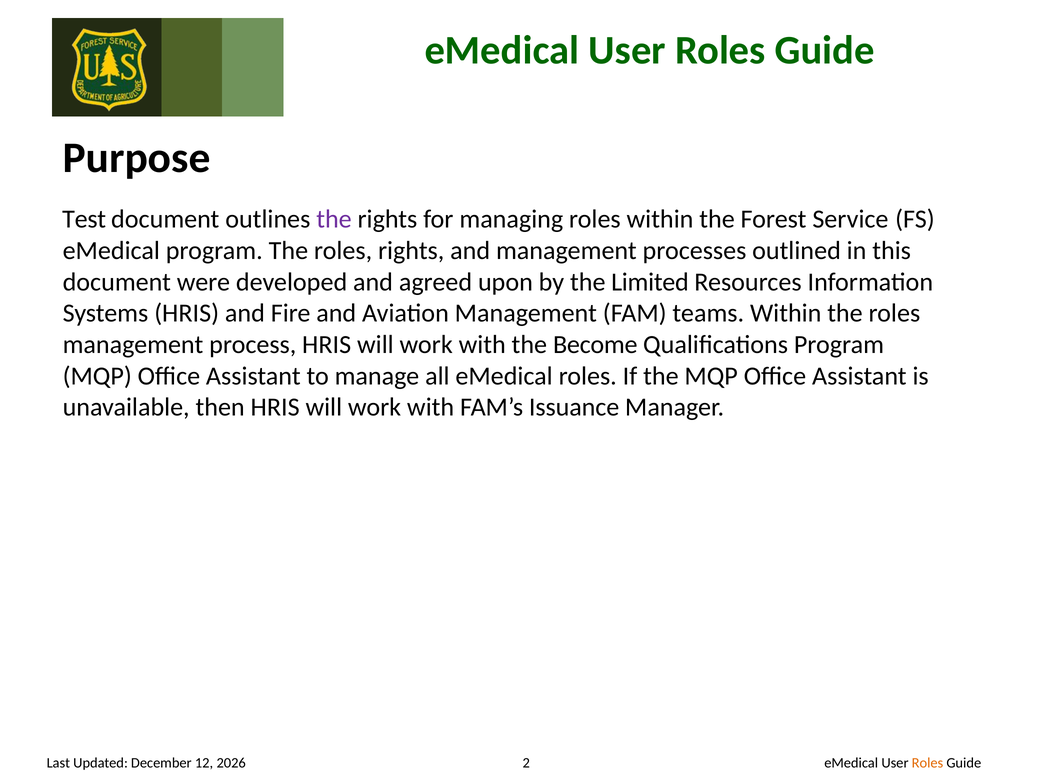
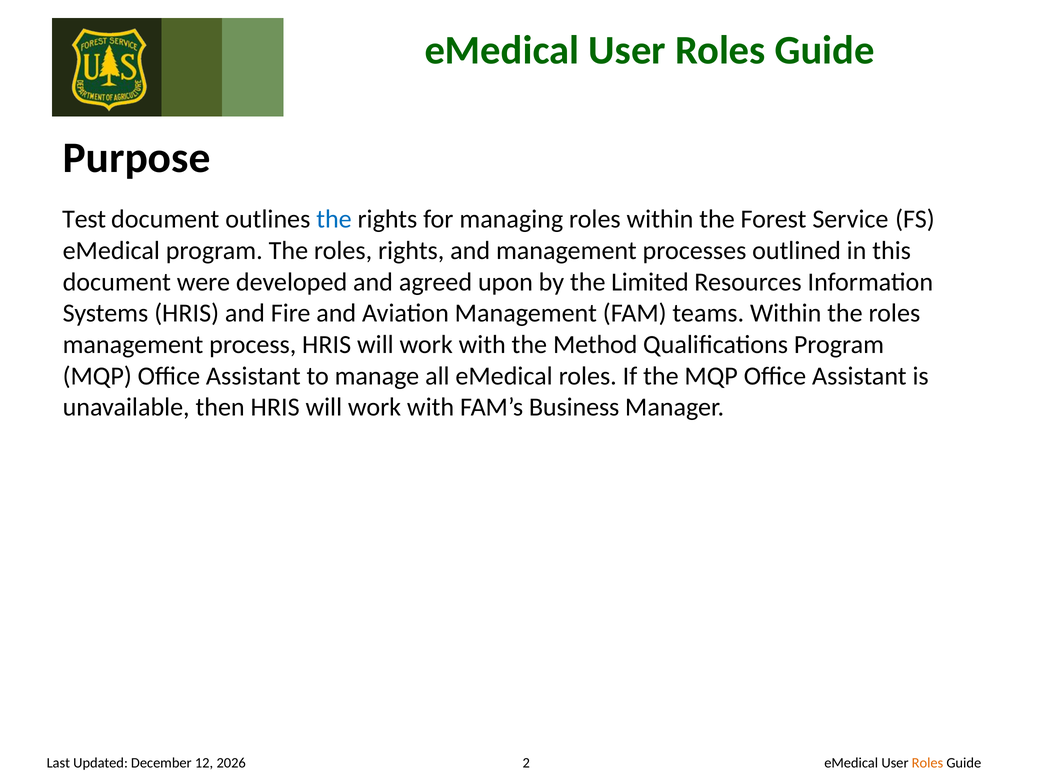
the colour: purple -> blue (334, 220)
Become: Become -> Method (595, 345)
Issuance: Issuance -> Business (574, 408)
